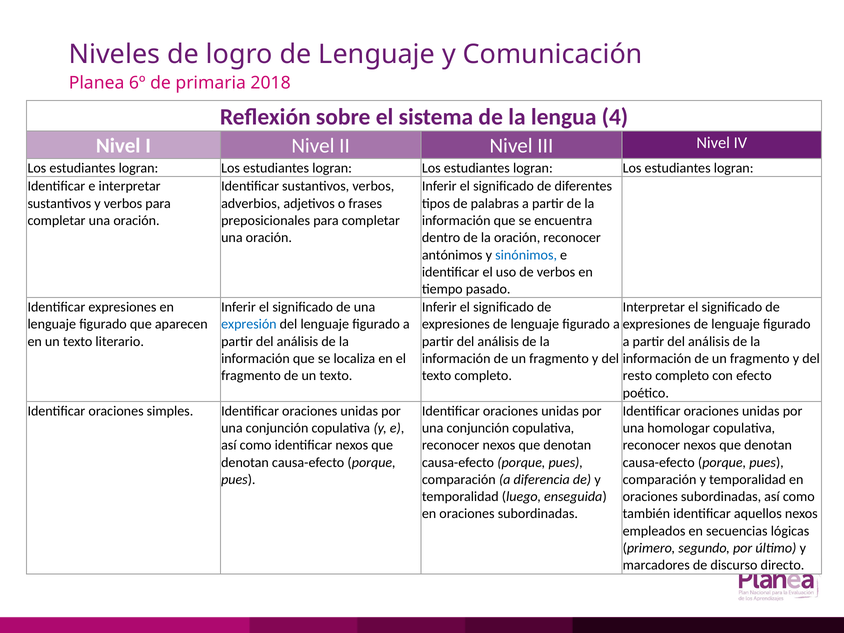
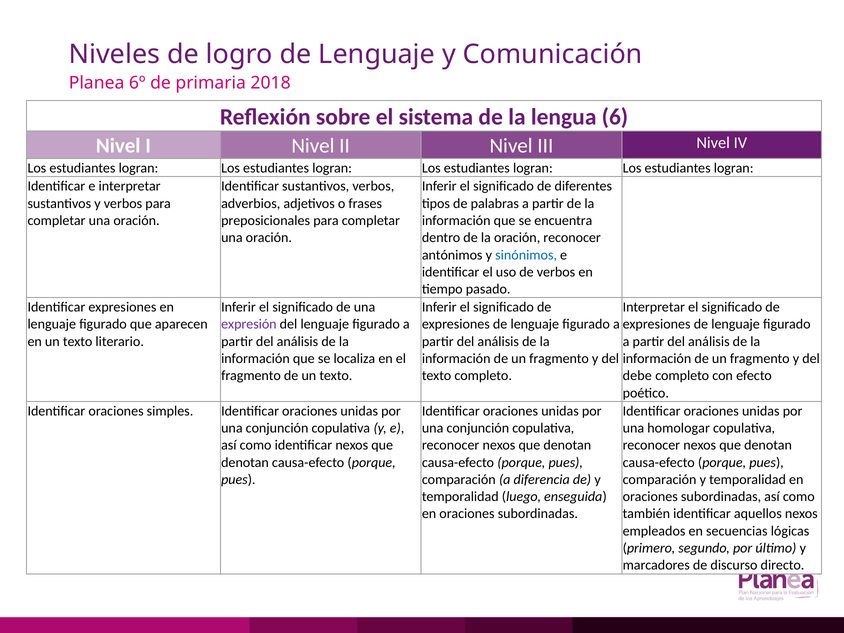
4: 4 -> 6 (615, 117)
expresión colour: blue -> purple (249, 324)
resto: resto -> debe (637, 376)
